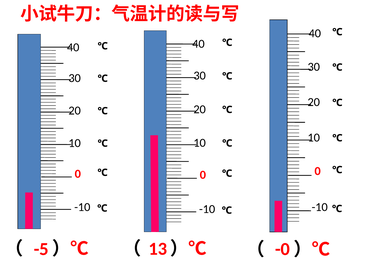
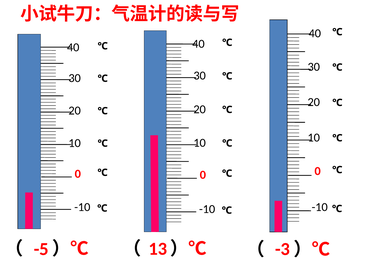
-0: -0 -> -3 (283, 249)
